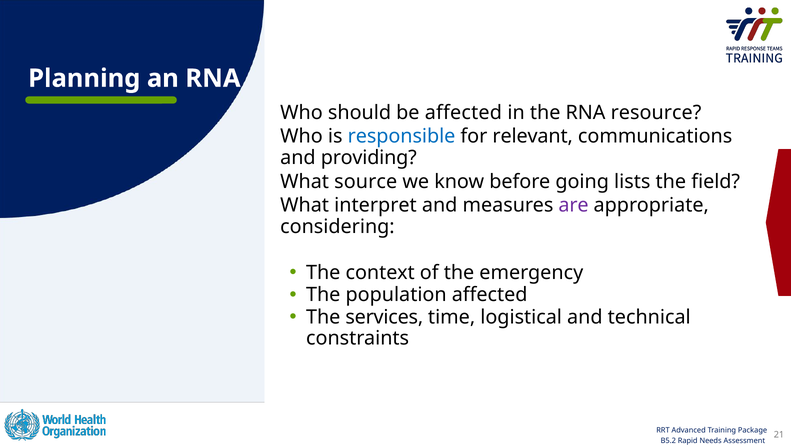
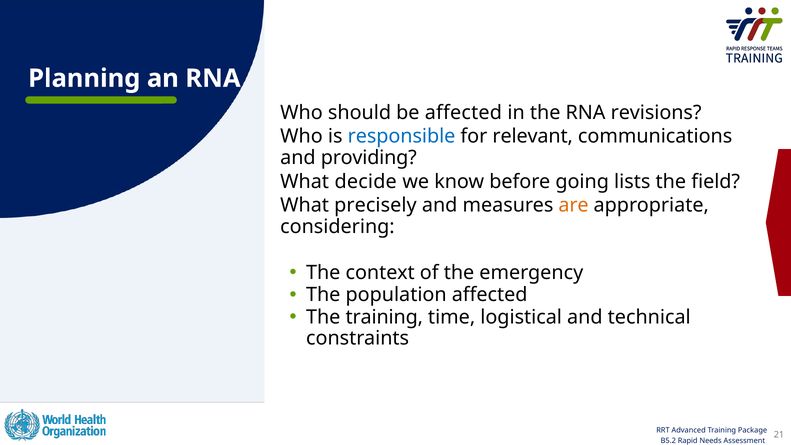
resource: resource -> revisions (656, 113)
source: source -> decide (366, 182)
interpret: interpret -> precisely (375, 205)
are colour: purple -> orange (574, 205)
The services: services -> training (384, 317)
